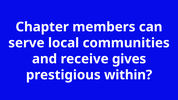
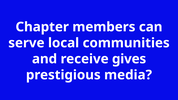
within: within -> media (128, 75)
